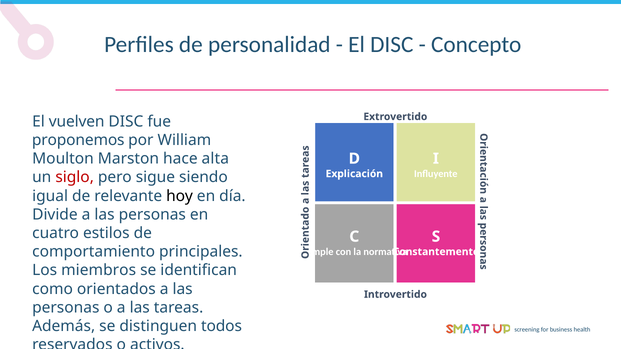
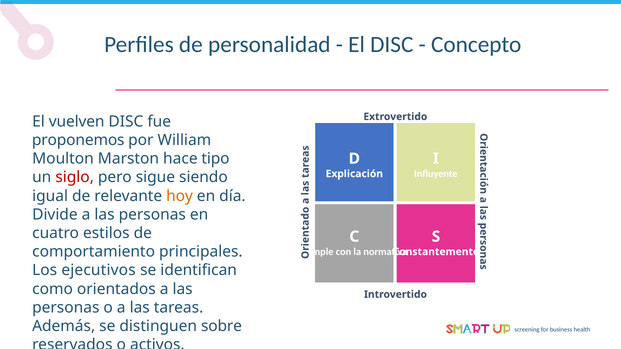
alta: alta -> tipo (215, 159)
hoy colour: black -> orange (180, 196)
miembros: miembros -> ejecutivos (99, 271)
todos: todos -> sobre (222, 327)
